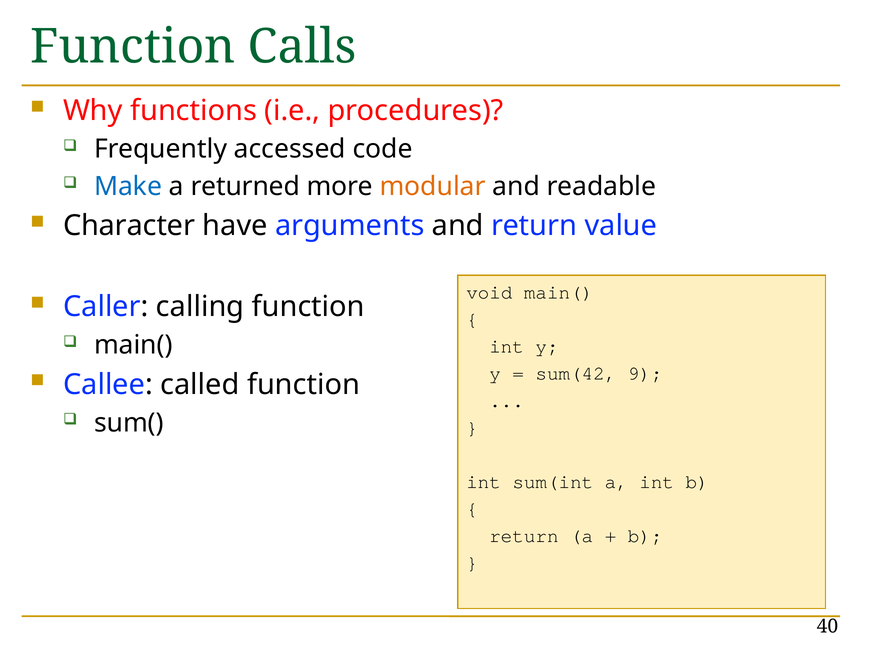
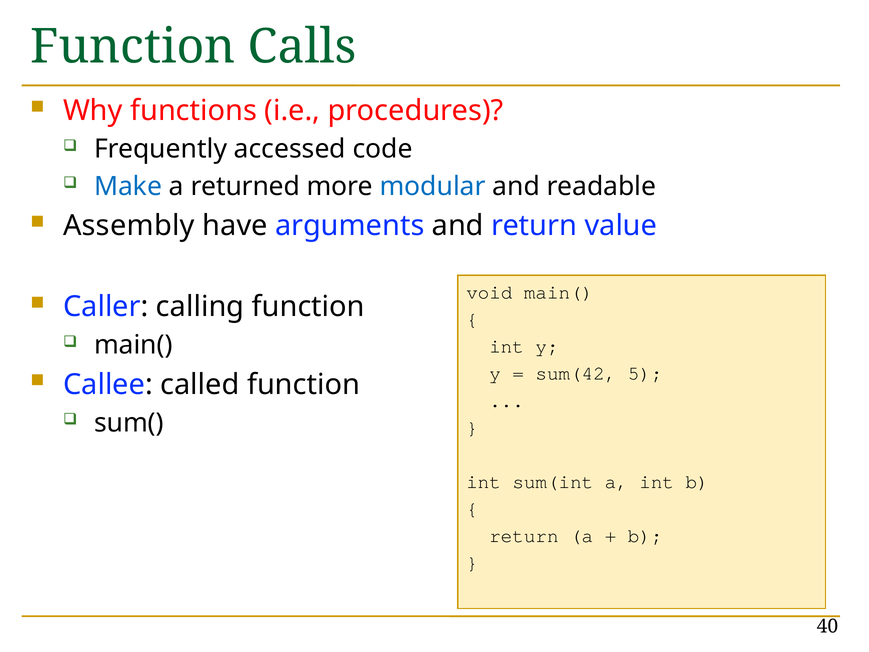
modular colour: orange -> blue (433, 186)
Character: Character -> Assembly (129, 226)
9: 9 -> 5 (645, 373)
